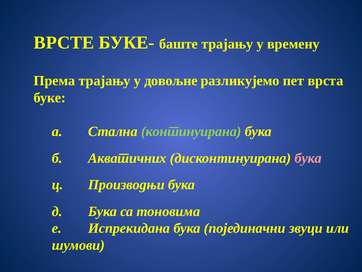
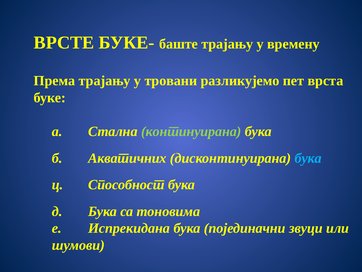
довољне: довољне -> тровани (171, 81)
бука colour: pink -> light blue (308, 158)
Производњи: Производњи -> Способност (126, 184)
